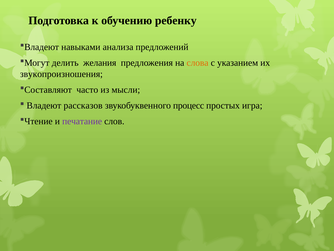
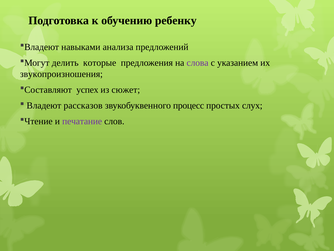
желания: желания -> которые (100, 63)
слова colour: orange -> purple (198, 63)
часто: часто -> успех (87, 90)
мысли: мысли -> сюжет (126, 90)
игра: игра -> слух (252, 105)
